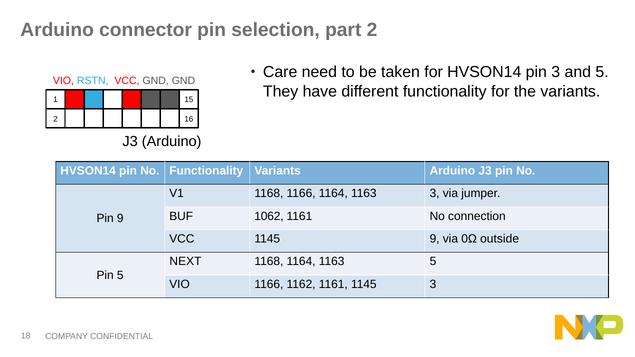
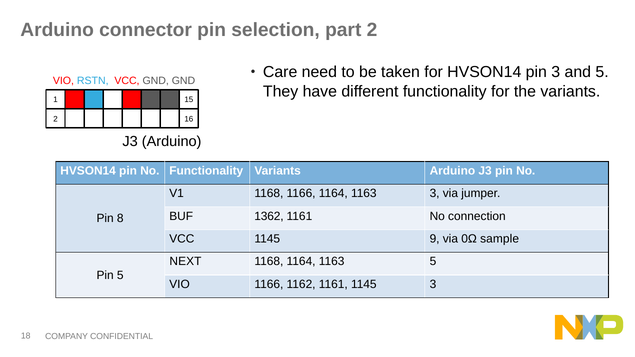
1062: 1062 -> 1362 (269, 216)
Pin 9: 9 -> 8 (120, 219)
outside: outside -> sample (500, 239)
